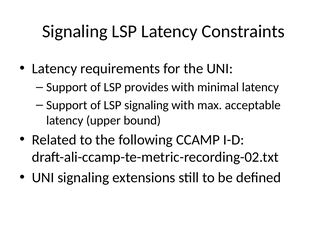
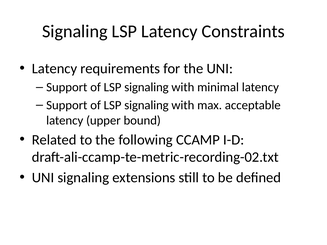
provides: provides -> signaling (146, 87)
